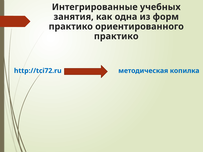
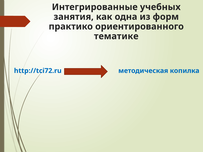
практико: практико -> тематике (116, 36)
